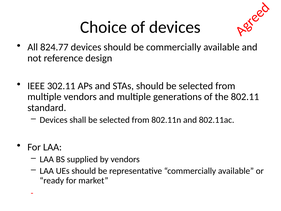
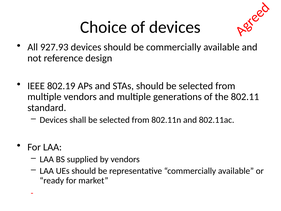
824.77: 824.77 -> 927.93 (54, 47)
302.11: 302.11 -> 802.19 (61, 86)
